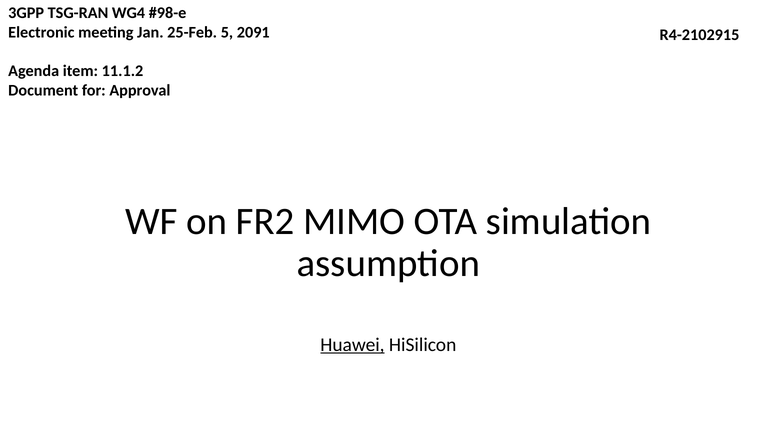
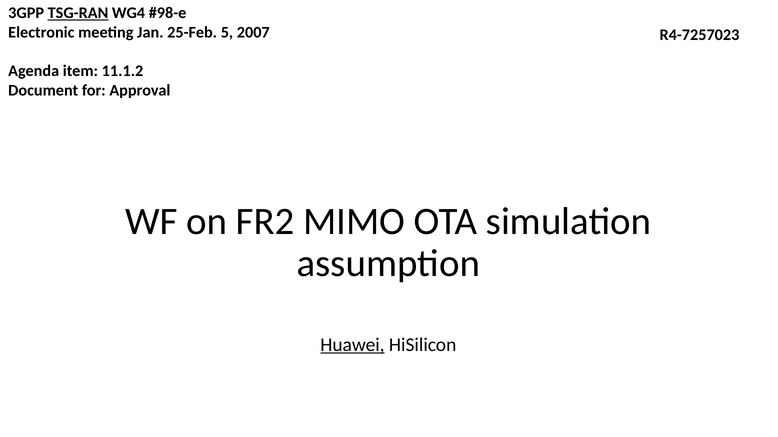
TSG-RAN underline: none -> present (78, 13)
2091: 2091 -> 2007 (253, 32)
R4-2102915: R4-2102915 -> R4-7257023 (699, 35)
